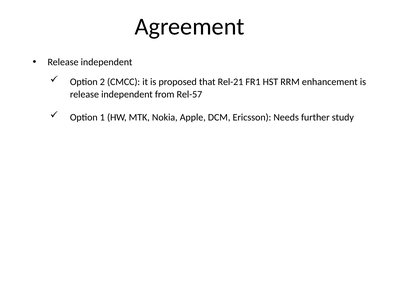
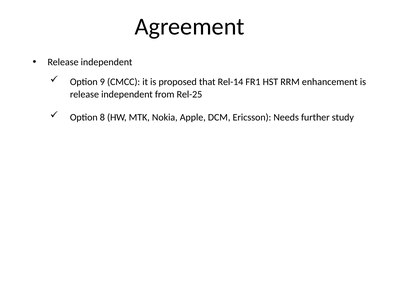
2: 2 -> 9 (102, 82)
Rel-21: Rel-21 -> Rel-14 (230, 82)
Rel-57: Rel-57 -> Rel-25 (189, 94)
1: 1 -> 8 (102, 117)
